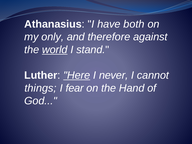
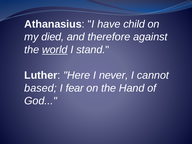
both: both -> child (134, 24)
only: only -> died (53, 37)
Here underline: present -> none (77, 75)
things: things -> based (41, 88)
